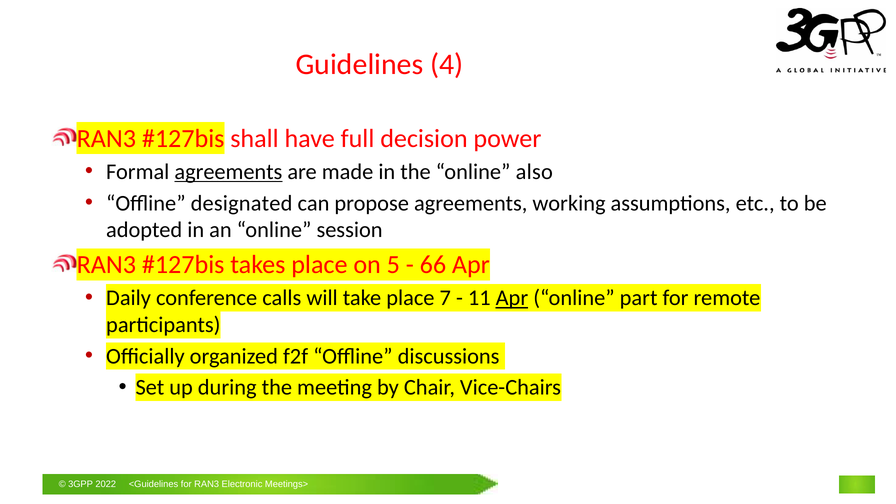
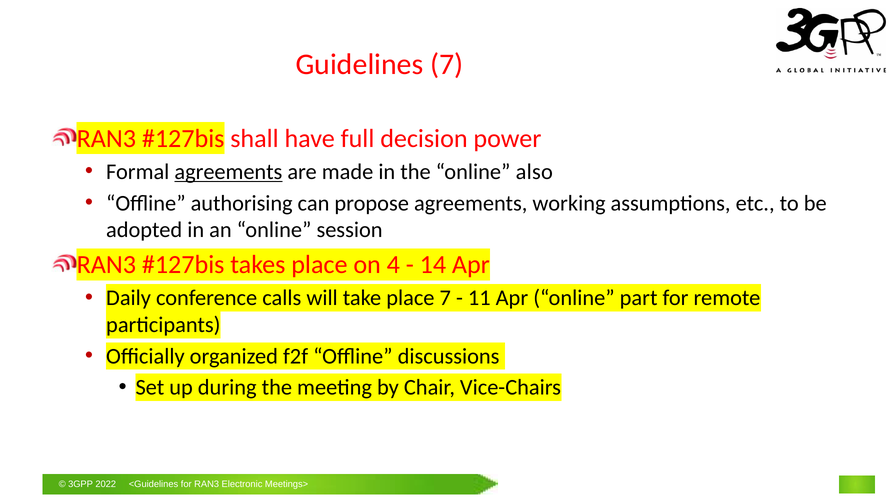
Guidelines 4: 4 -> 7 (447, 64)
designated: designated -> authorising (242, 203)
5: 5 -> 4 (393, 265)
66: 66 -> 14 (433, 265)
Apr underline: present -> none (512, 298)
